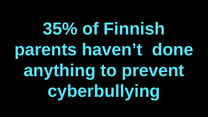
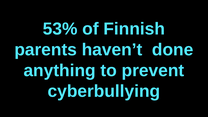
35%: 35% -> 53% (60, 29)
